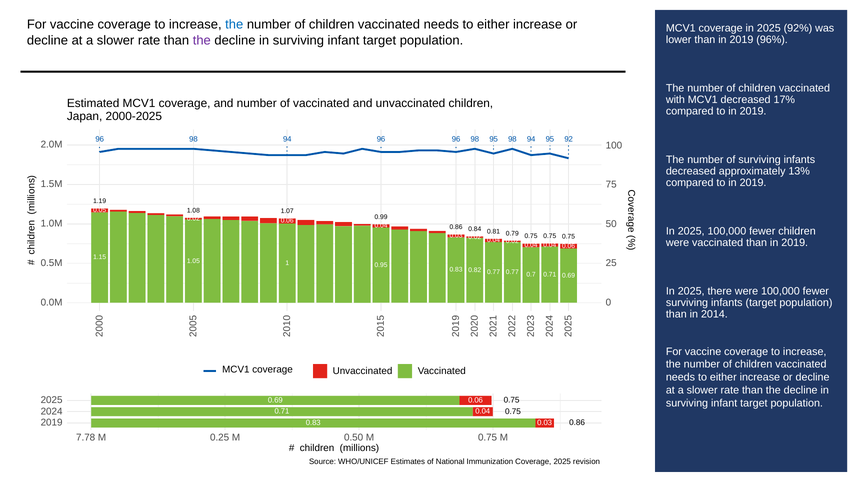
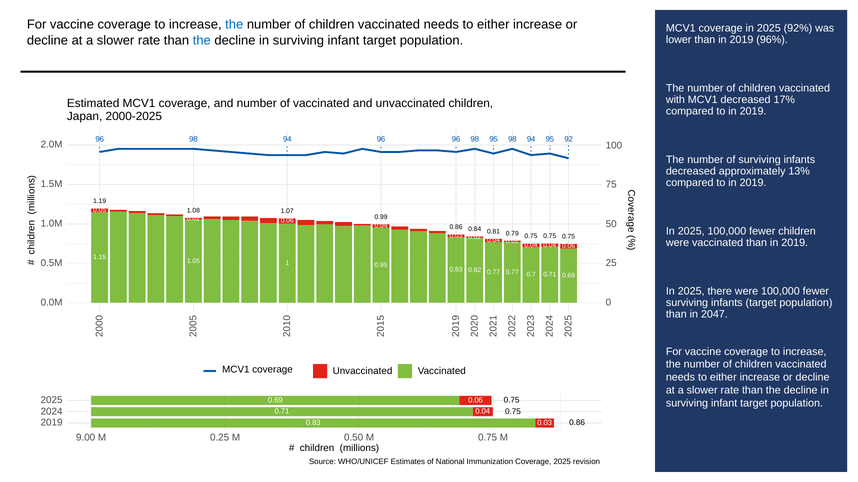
the colour: purple -> blue (202, 40)
2014: 2014 -> 2047 (714, 315)
7.78: 7.78 -> 9.00 (86, 438)
